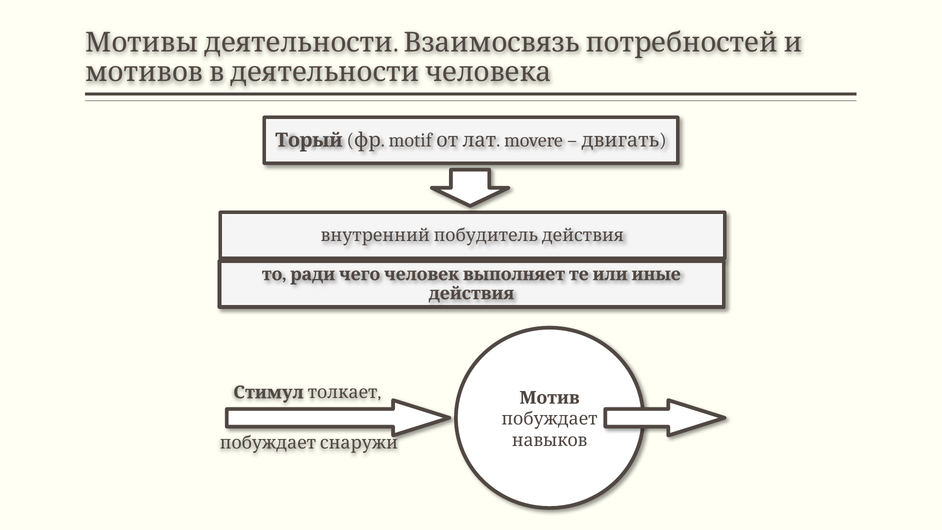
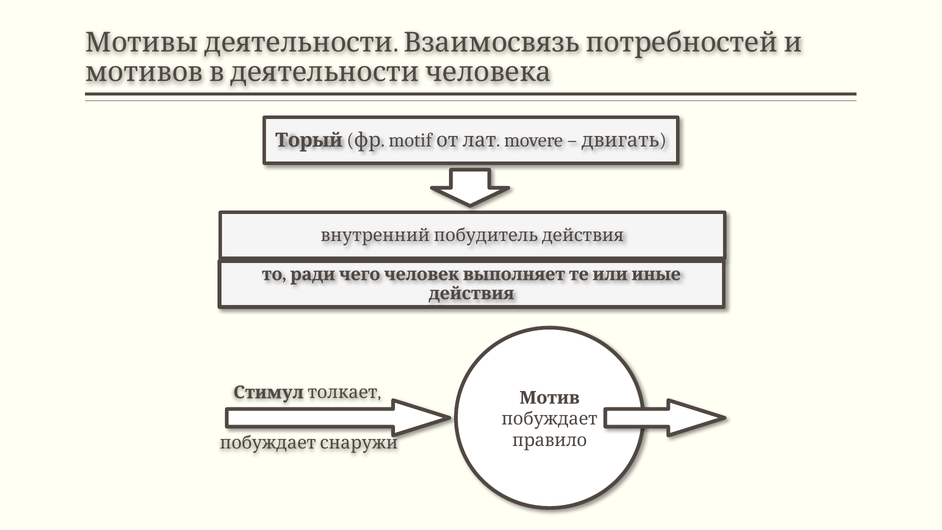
навыков: навыков -> правило (550, 440)
